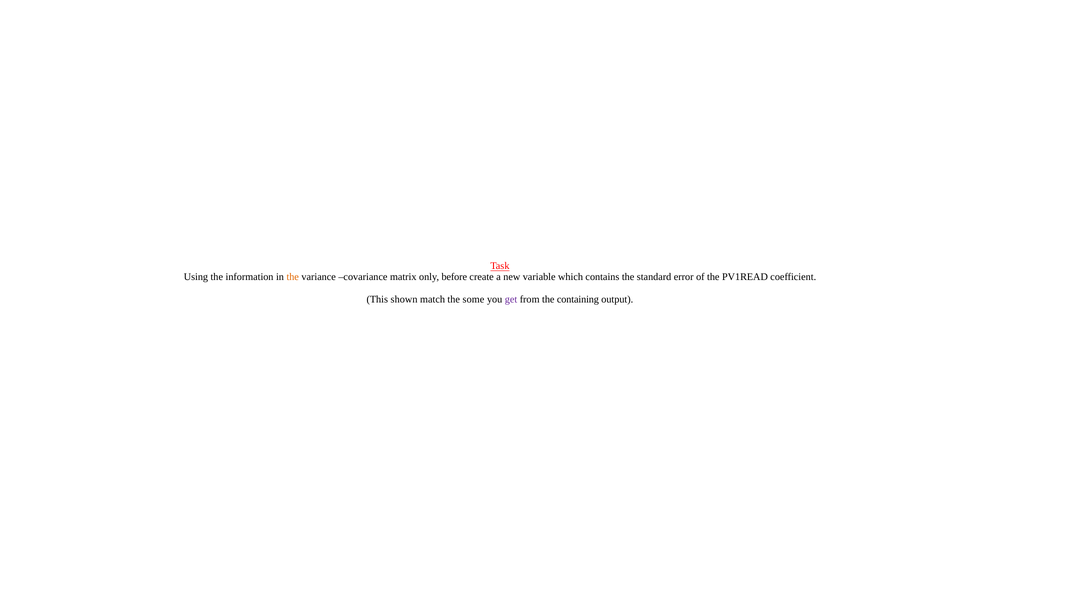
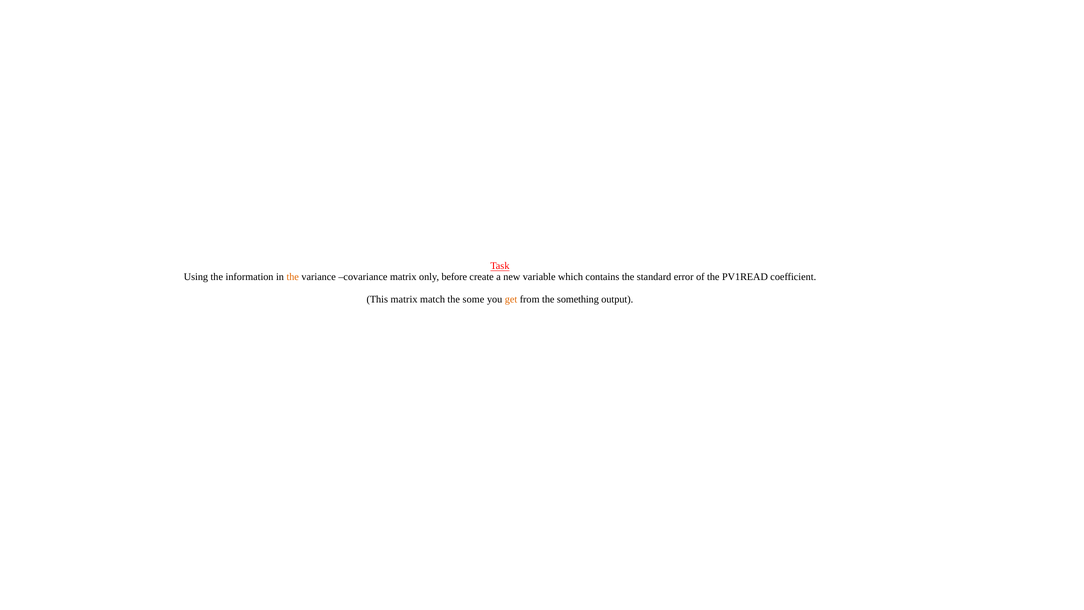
This shown: shown -> matrix (404, 299)
get colour: purple -> orange (511, 299)
containing: containing -> something (578, 299)
